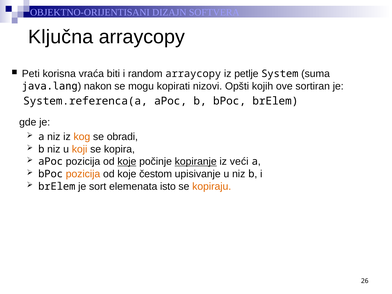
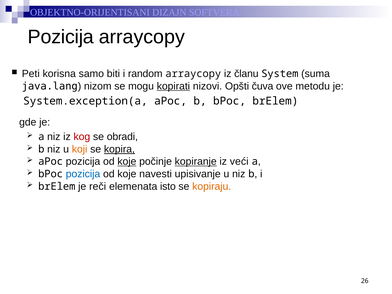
Ključna: Ključna -> Pozicija (61, 37)
vraća: vraća -> samo (91, 74)
petlje: petlje -> članu (246, 74)
nakon: nakon -> nizom (98, 86)
kopirati underline: none -> present (173, 86)
kojih: kojih -> čuva (263, 86)
sortiran: sortiran -> metodu (313, 86)
System.referenca(a: System.referenca(a -> System.exception(a (85, 101)
kog colour: orange -> red (82, 137)
kopira underline: none -> present (119, 149)
pozicija colour: orange -> blue (83, 174)
čestom: čestom -> navesti (156, 174)
sort: sort -> reči (98, 186)
